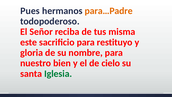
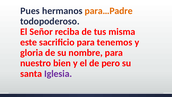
restituyo: restituyo -> tenemos (115, 42)
cielo: cielo -> pero (111, 63)
Iglesia colour: green -> purple (58, 74)
